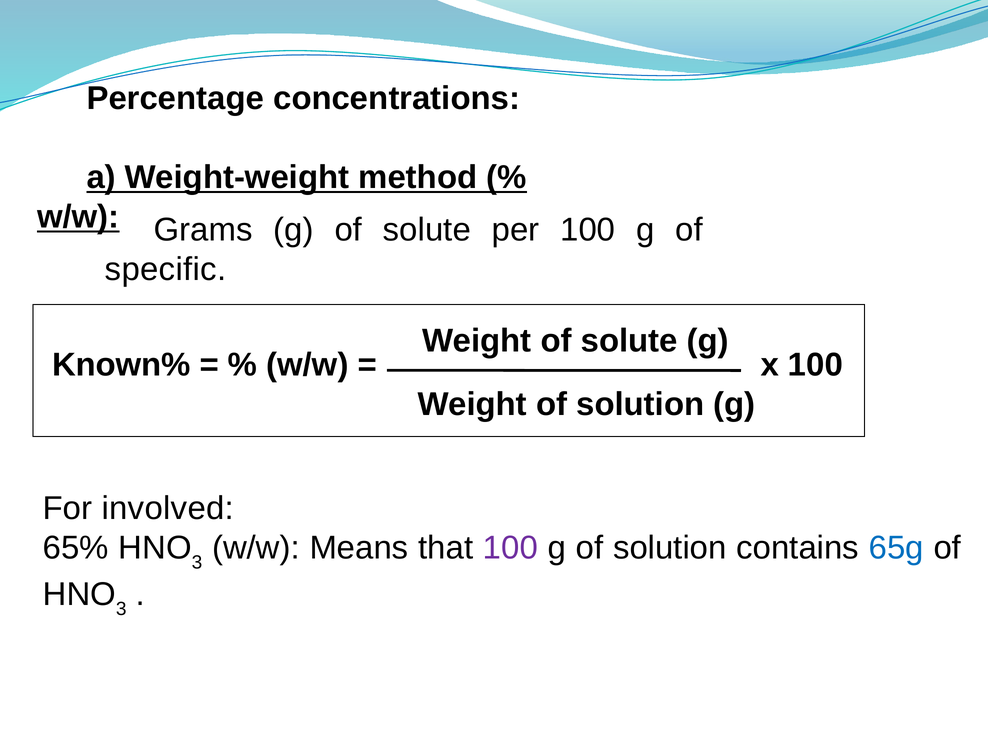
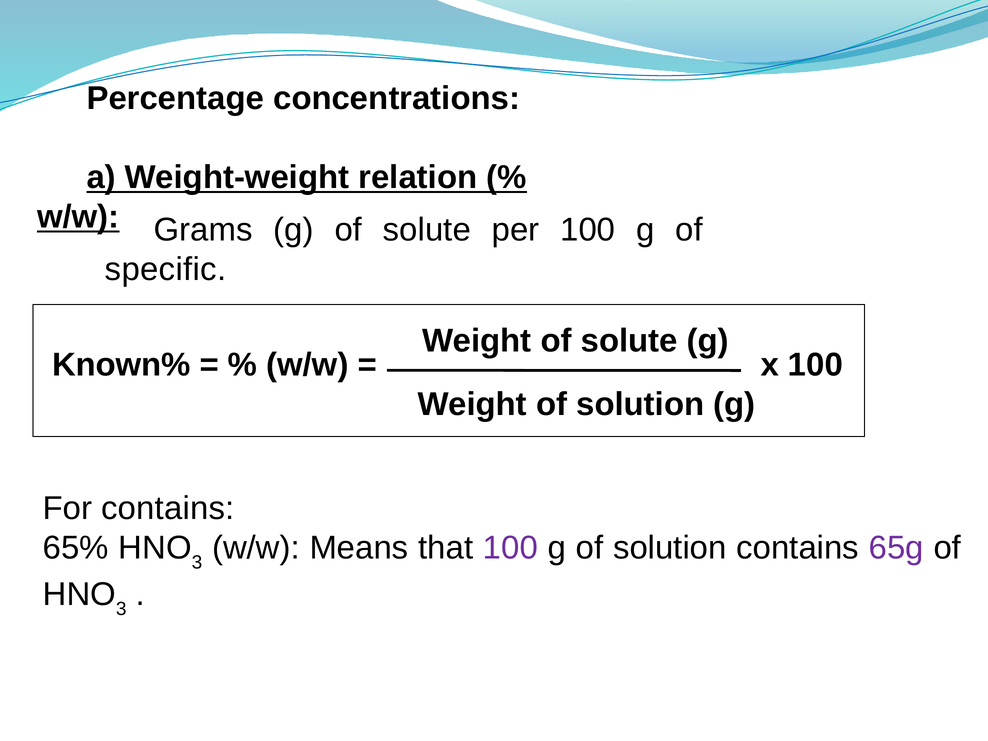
method: method -> relation (418, 177)
For involved: involved -> contains (168, 508)
65g colour: blue -> purple (896, 548)
